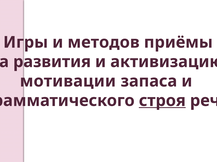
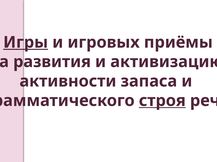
Игры underline: none -> present (26, 42)
методов: методов -> игровых (104, 42)
мотивации: мотивации -> активности (68, 82)
